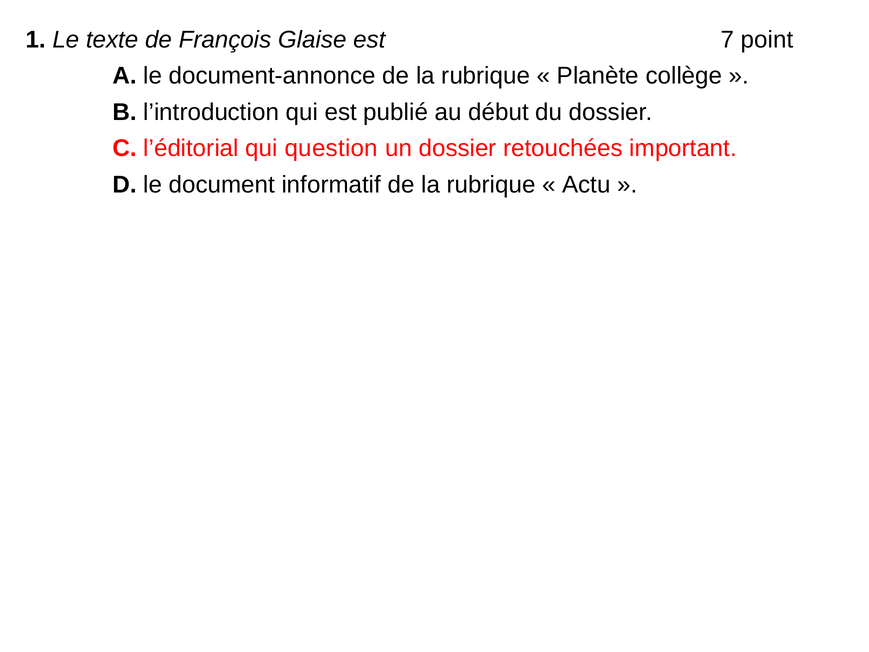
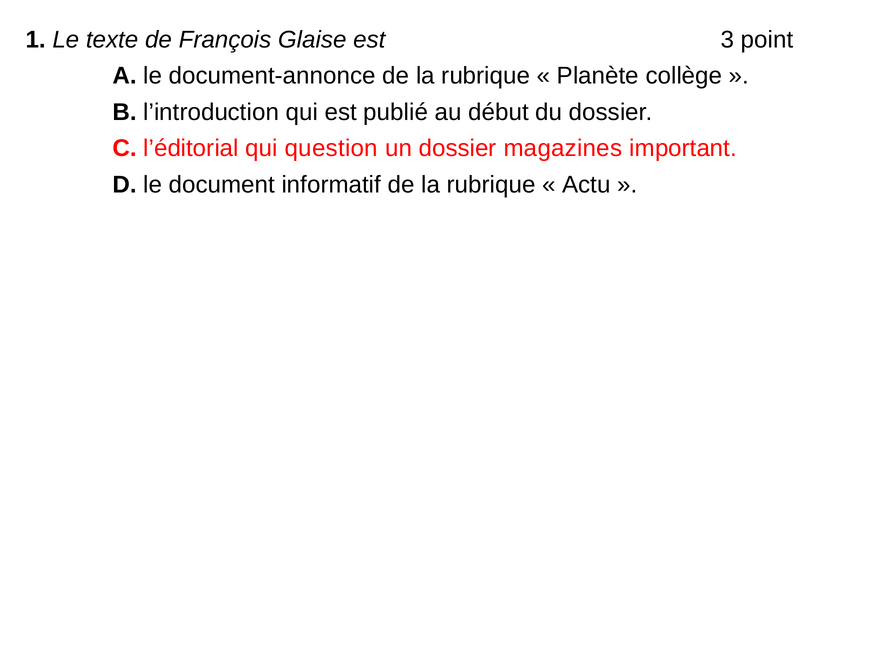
7: 7 -> 3 (728, 40)
retouchées: retouchées -> magazines (563, 148)
